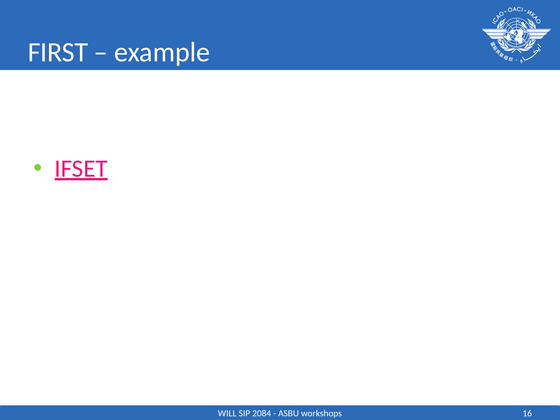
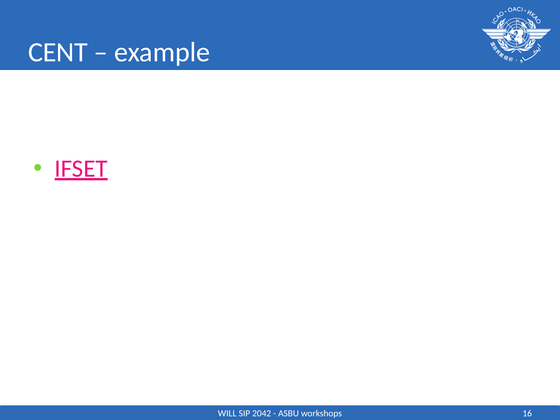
FIRST: FIRST -> CENT (58, 52)
2084: 2084 -> 2042 (262, 414)
